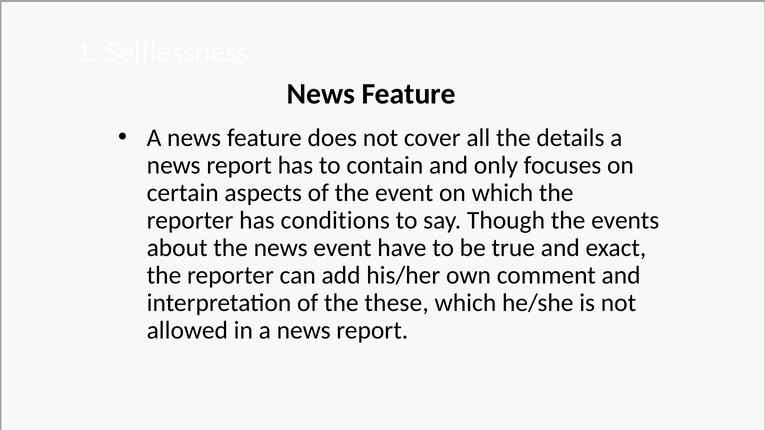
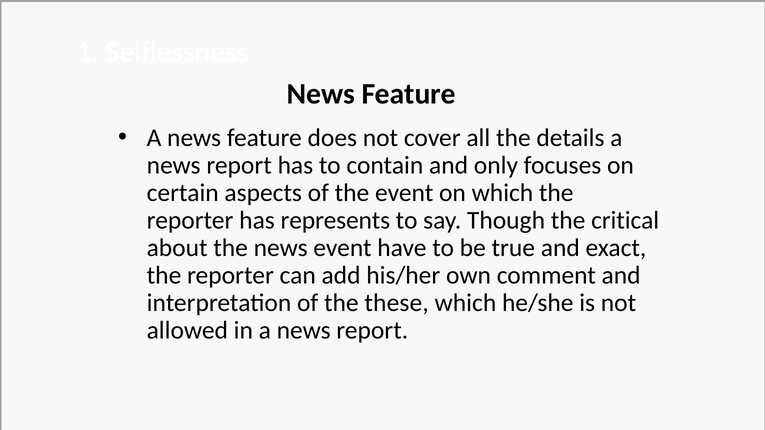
conditions: conditions -> represents (335, 220)
events: events -> critical (625, 220)
